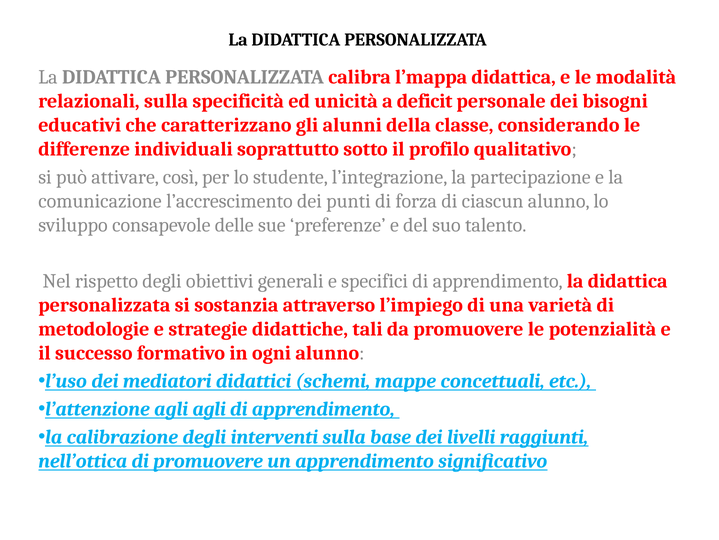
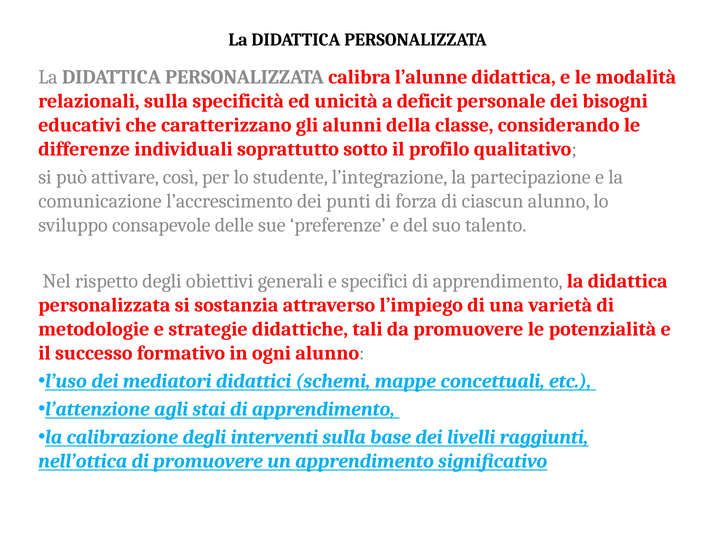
l’mappa: l’mappa -> l’alunne (431, 77)
agli agli: agli -> stai (209, 409)
